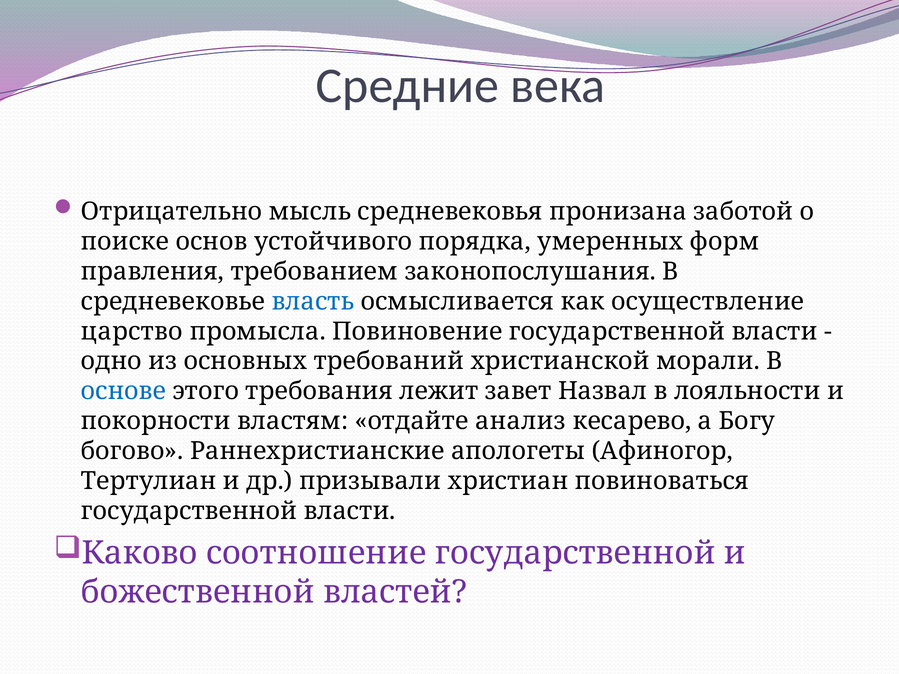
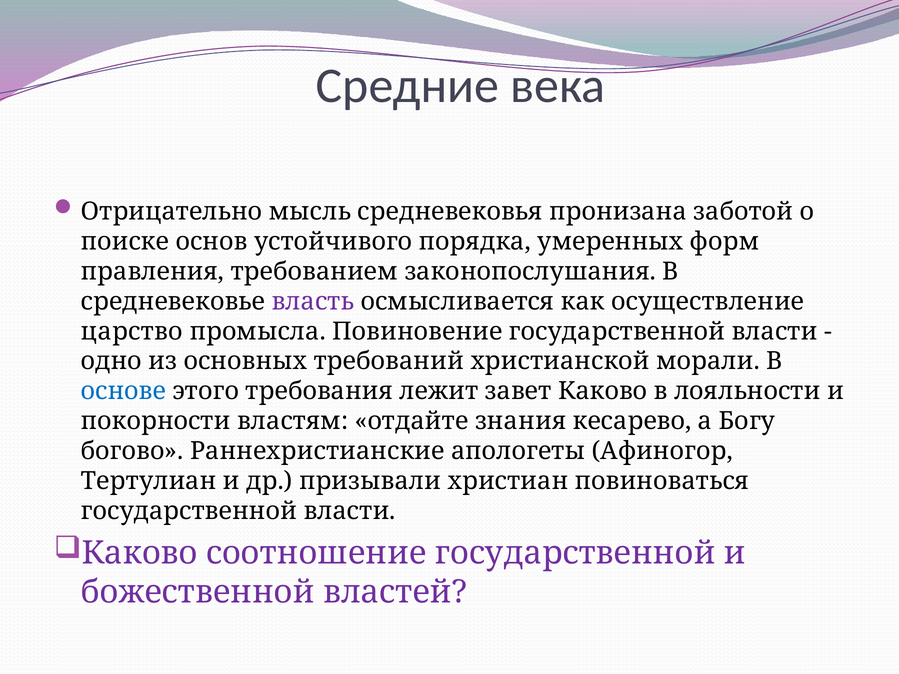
власть colour: blue -> purple (313, 301)
завет Назвал: Назвал -> Каково (603, 391)
анализ: анализ -> знания (521, 421)
